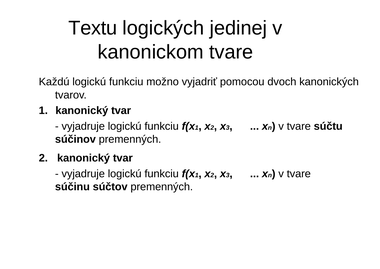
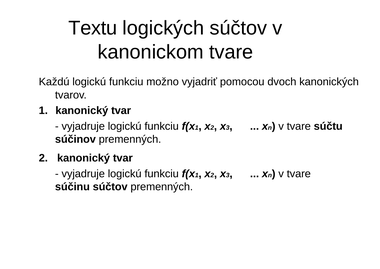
logických jedinej: jedinej -> súčtov (238, 28)
